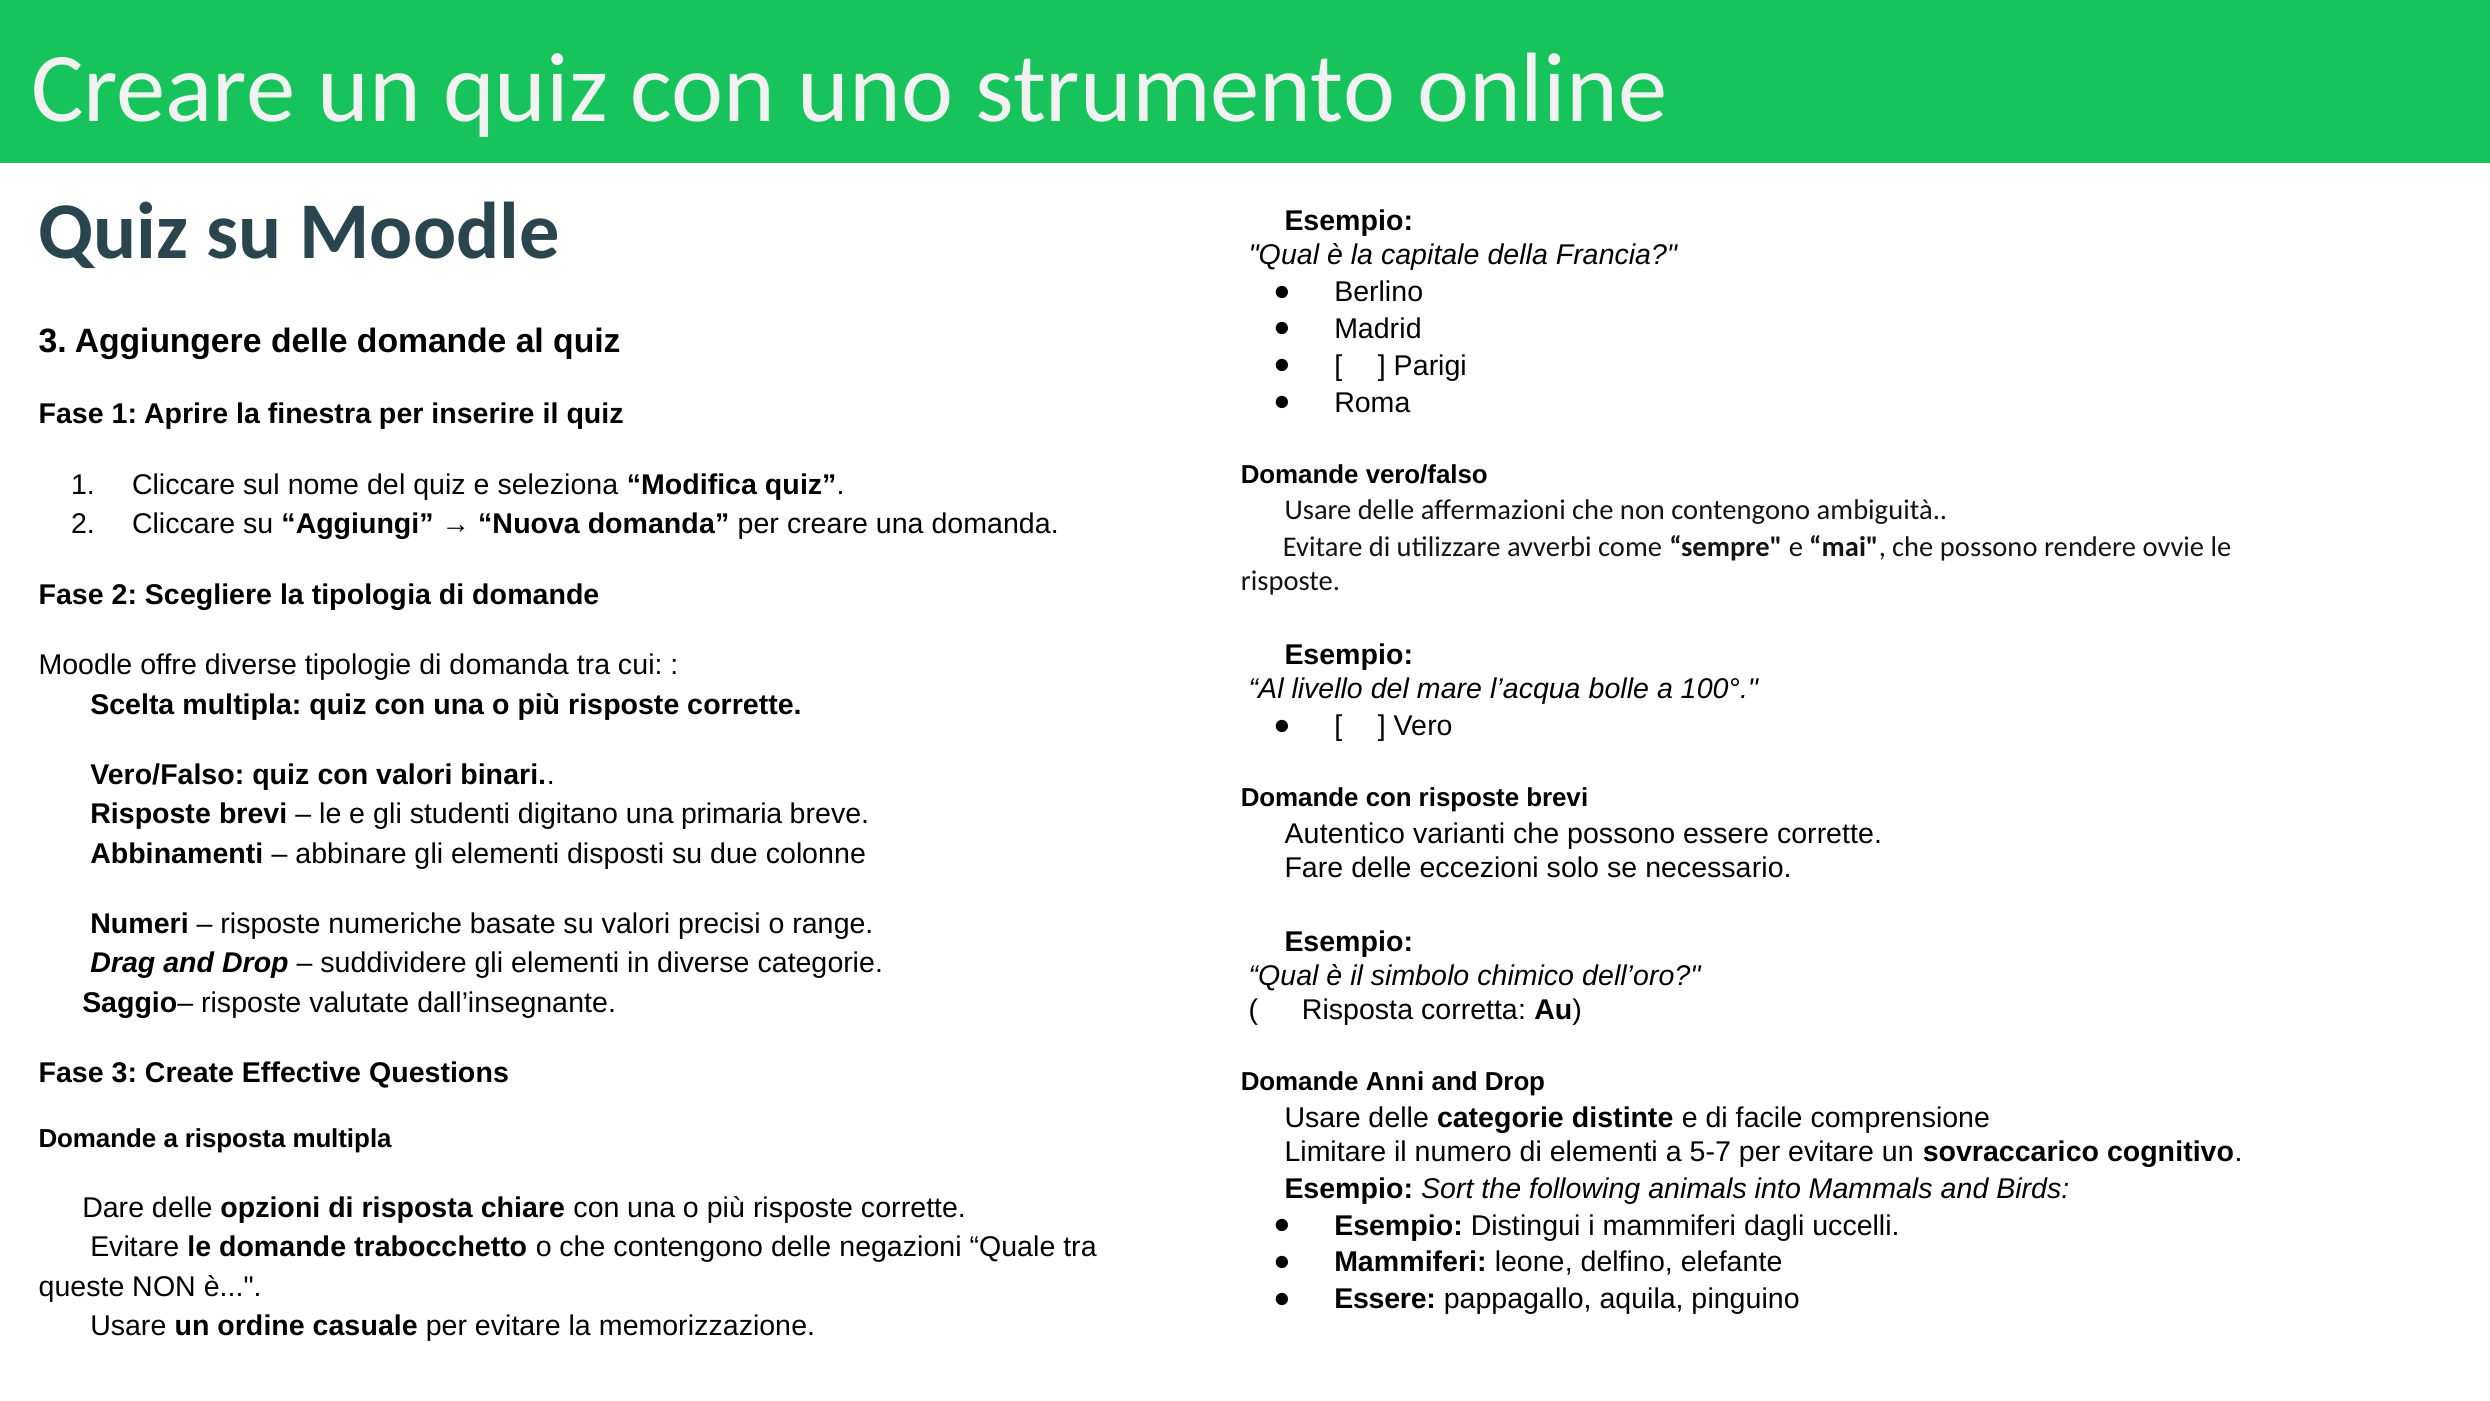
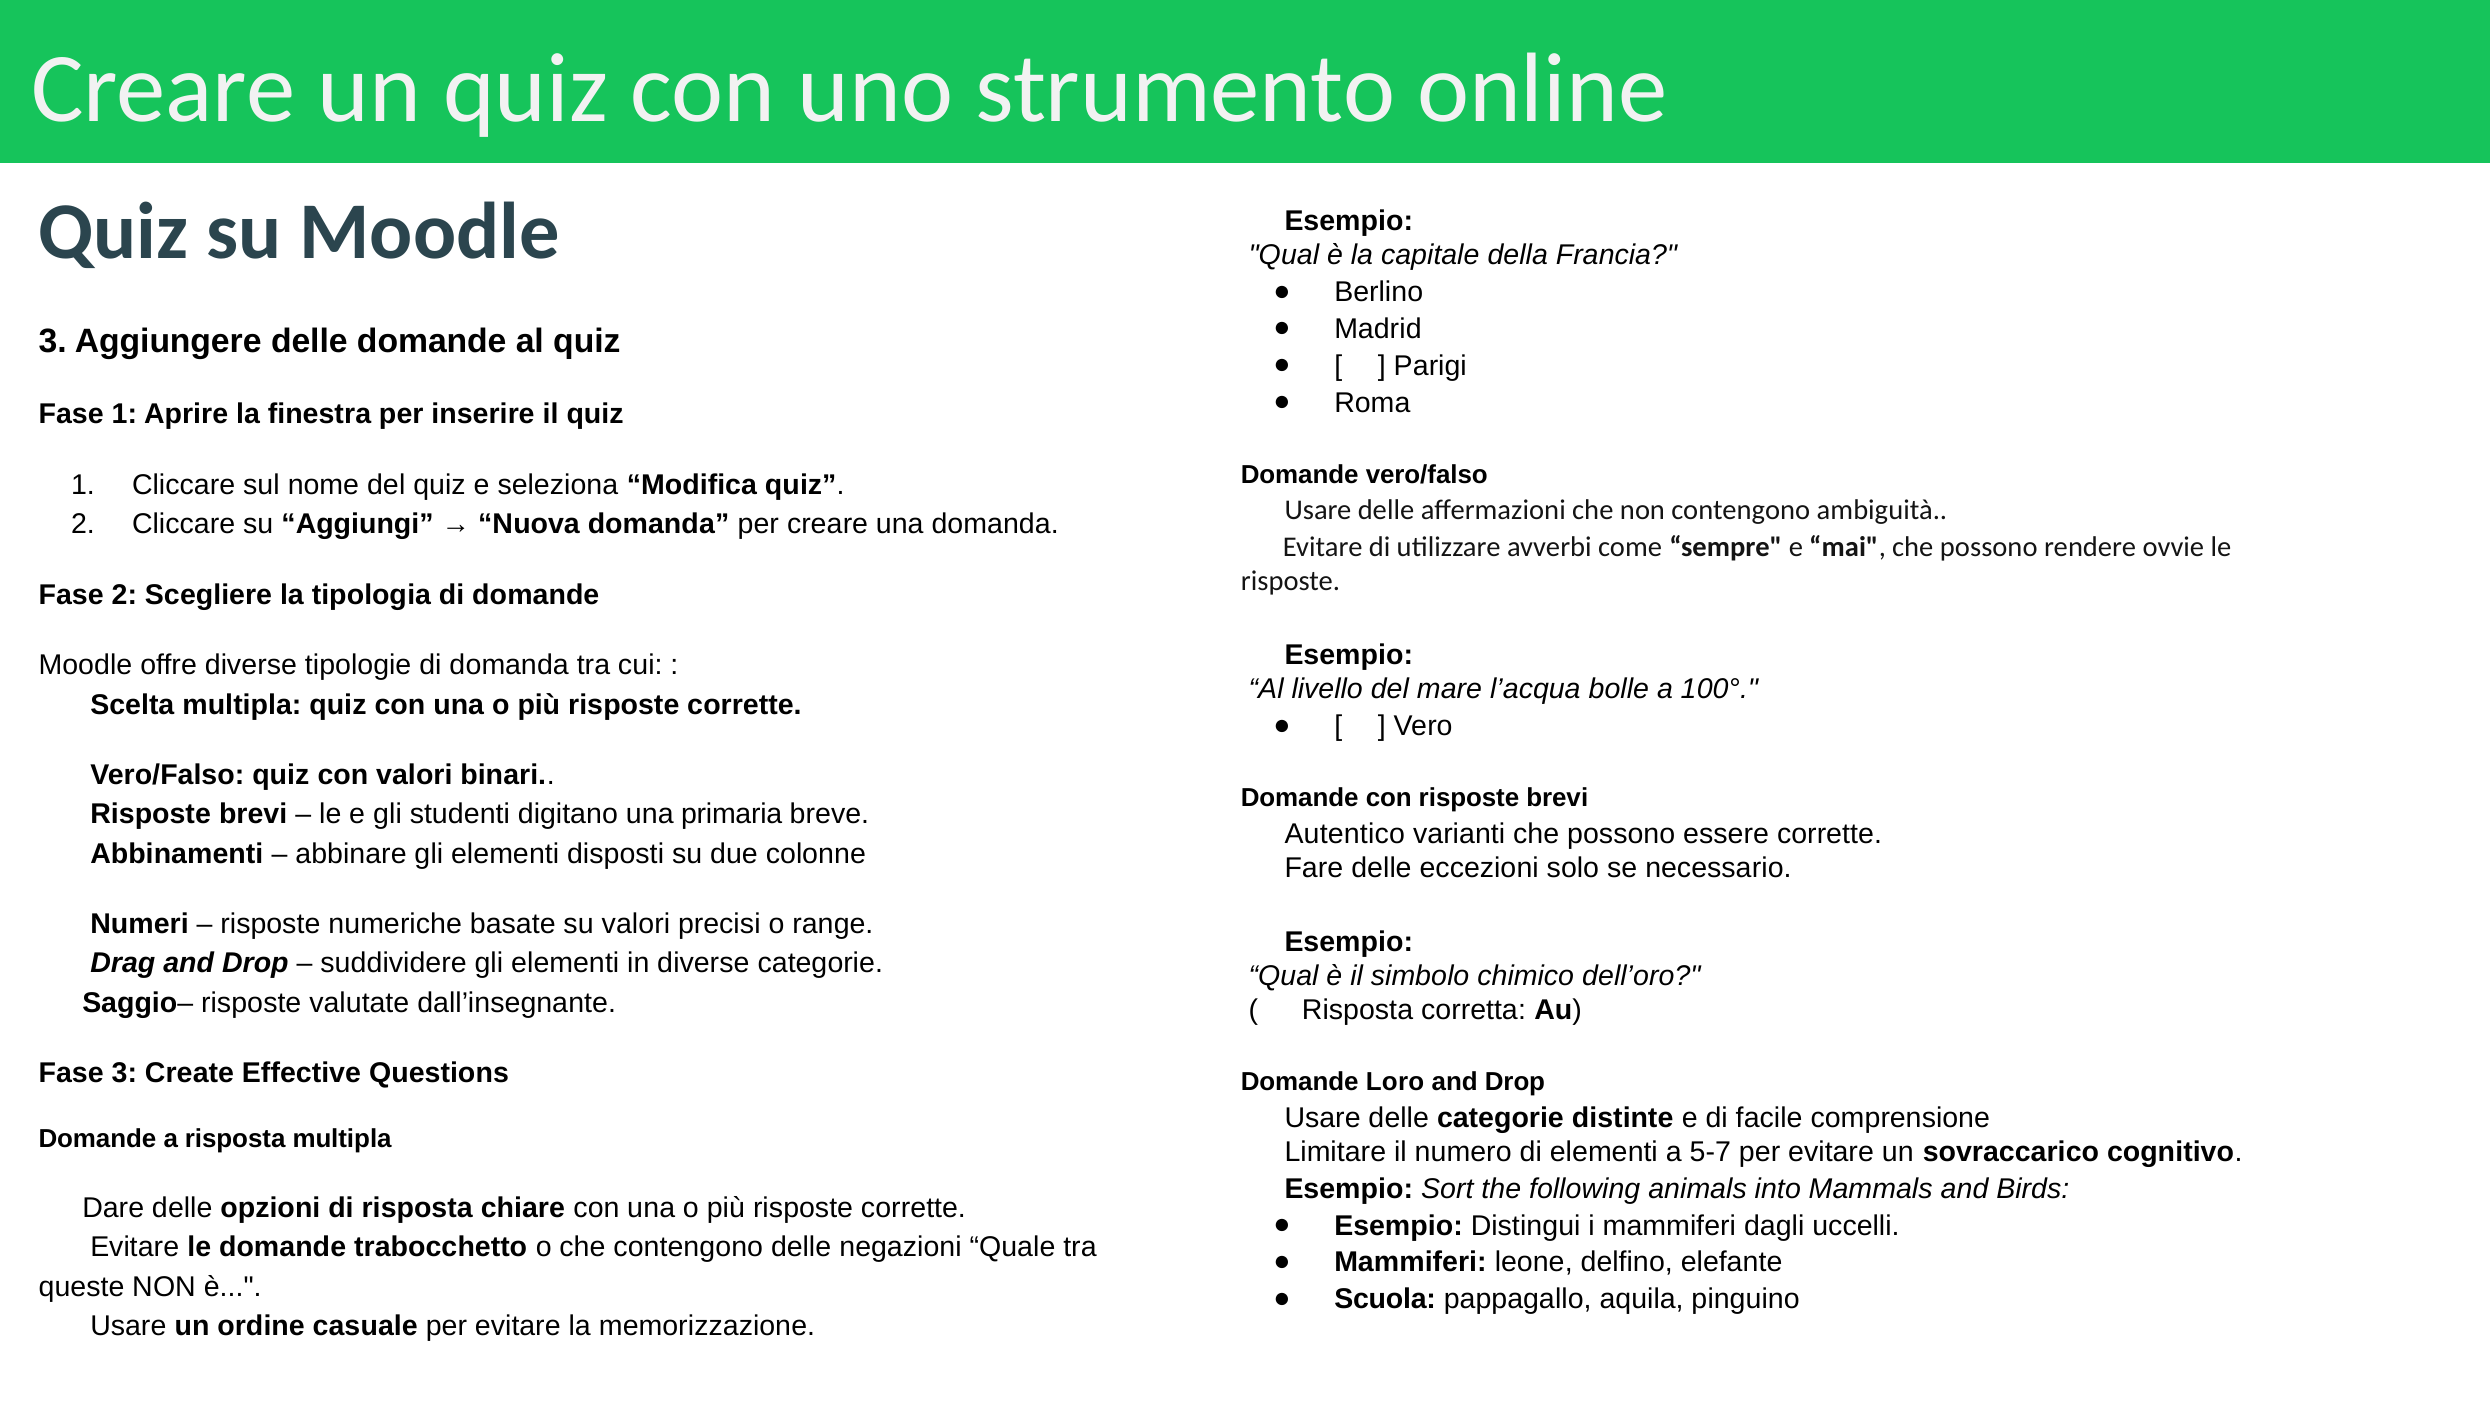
Anni: Anni -> Loro (1395, 1082)
Essere: Essere -> Scuola (1385, 1299)
